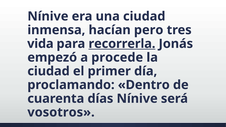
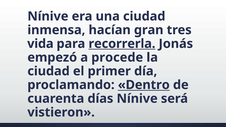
pero: pero -> gran (149, 30)
Dentro underline: none -> present (144, 85)
vosotros: vosotros -> vistieron (61, 112)
